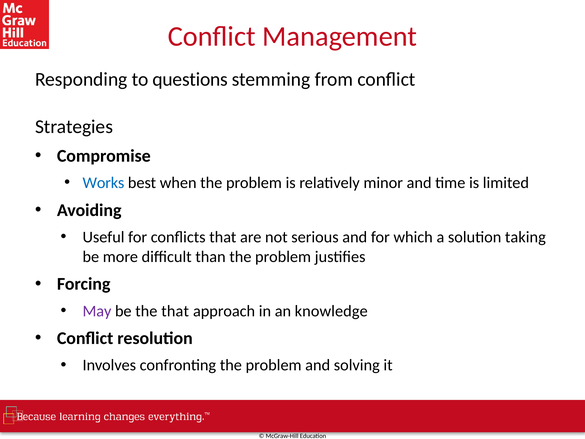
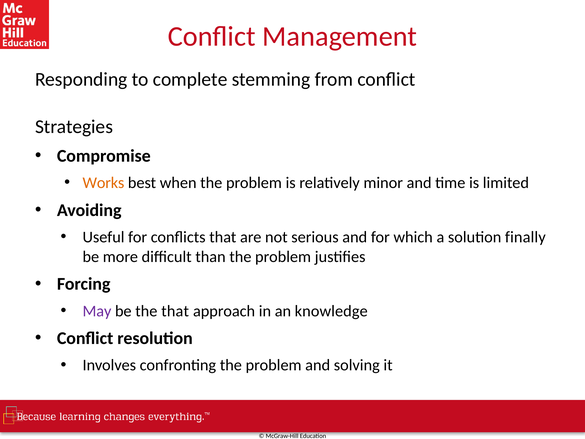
questions: questions -> complete (190, 79)
Works colour: blue -> orange (103, 183)
taking: taking -> finally (525, 237)
